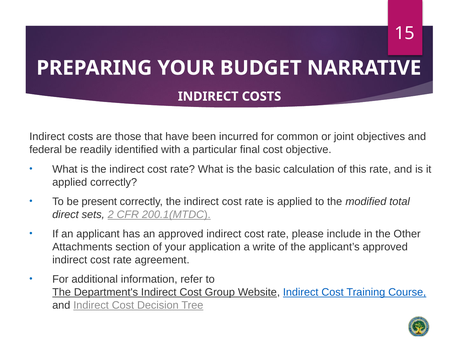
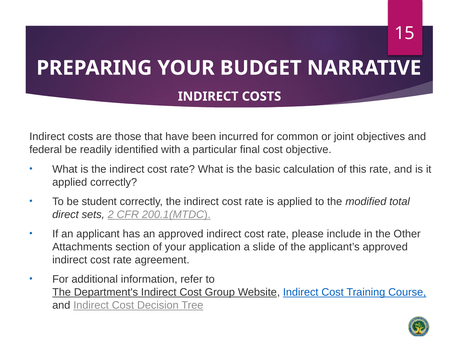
present: present -> student (99, 201)
write: write -> slide (264, 246)
